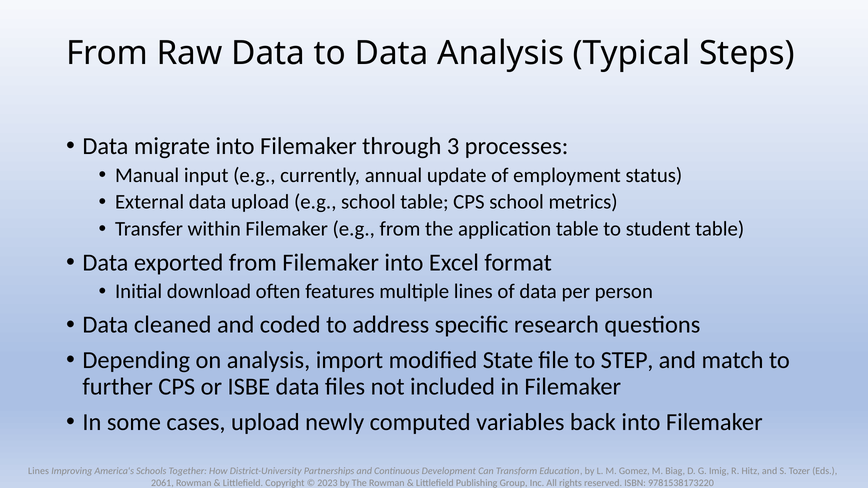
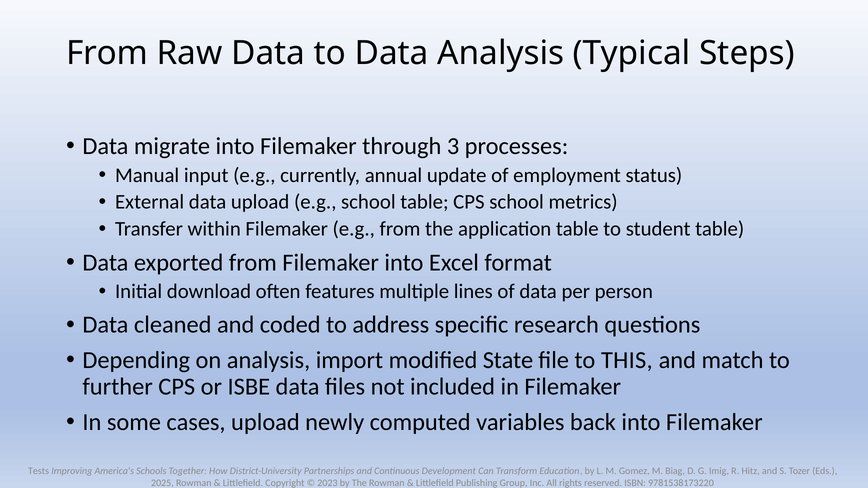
STEP: STEP -> THIS (627, 360)
Lines: Lines -> Tests (39, 471)
2061: 2061 -> 2025 (162, 483)
